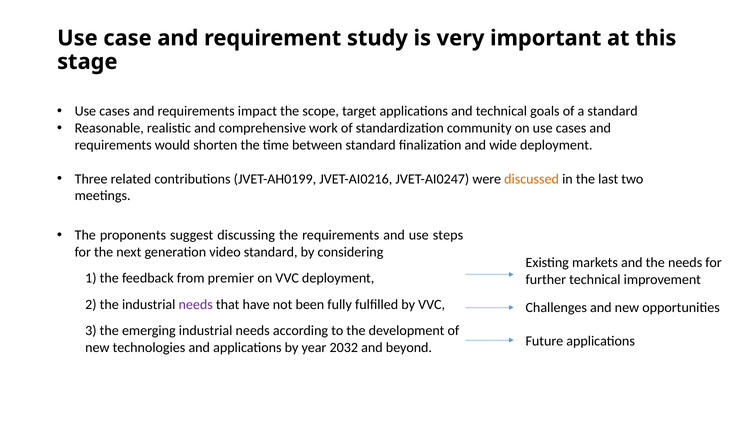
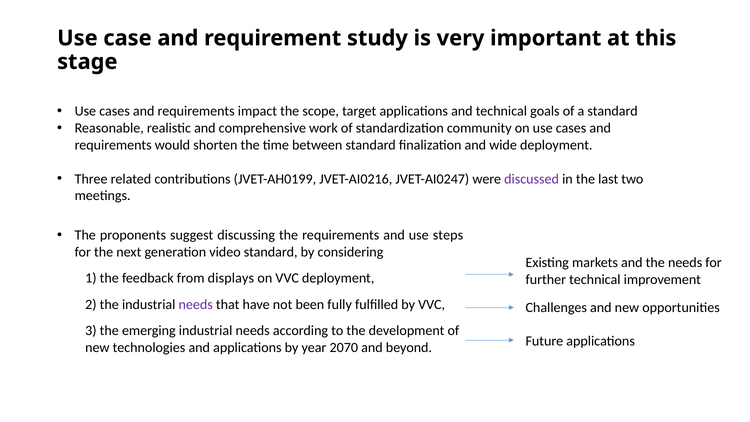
discussed colour: orange -> purple (532, 179)
premier: premier -> displays (231, 278)
2032: 2032 -> 2070 (344, 348)
